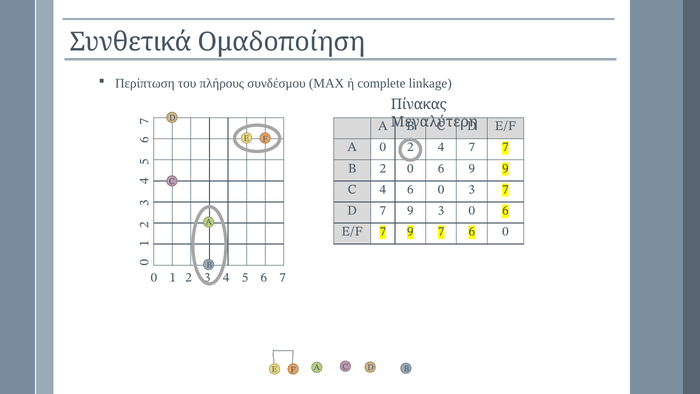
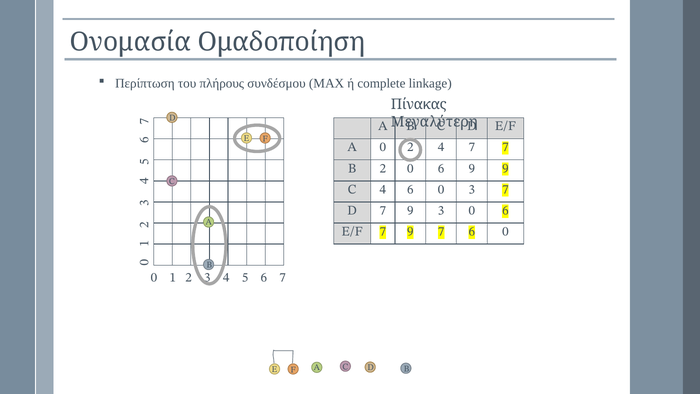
Συνθετικά: Συνθετικά -> Ονομασία (130, 42)
